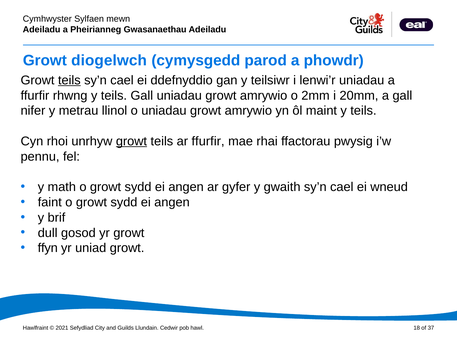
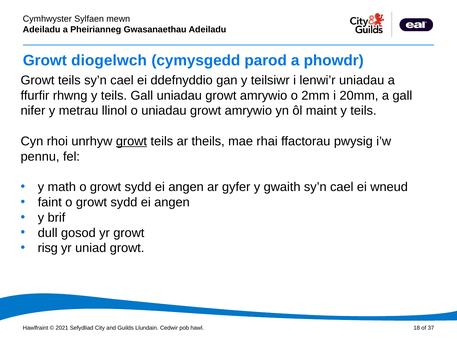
teils underline: present -> none (69, 80)
ar ffurfir: ffurfir -> theils (208, 141)
ffyn: ffyn -> risg (48, 248)
